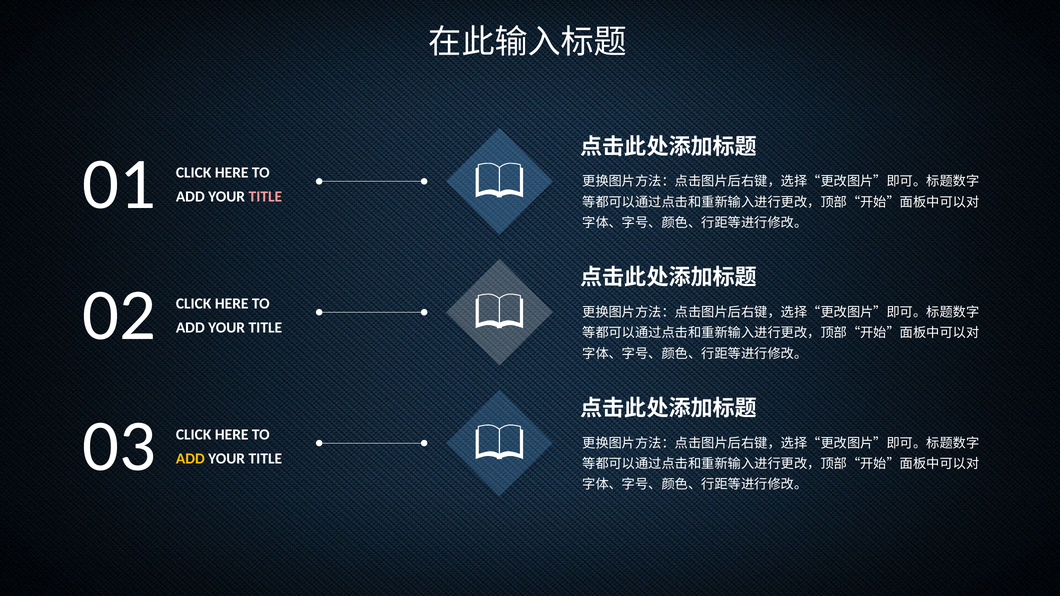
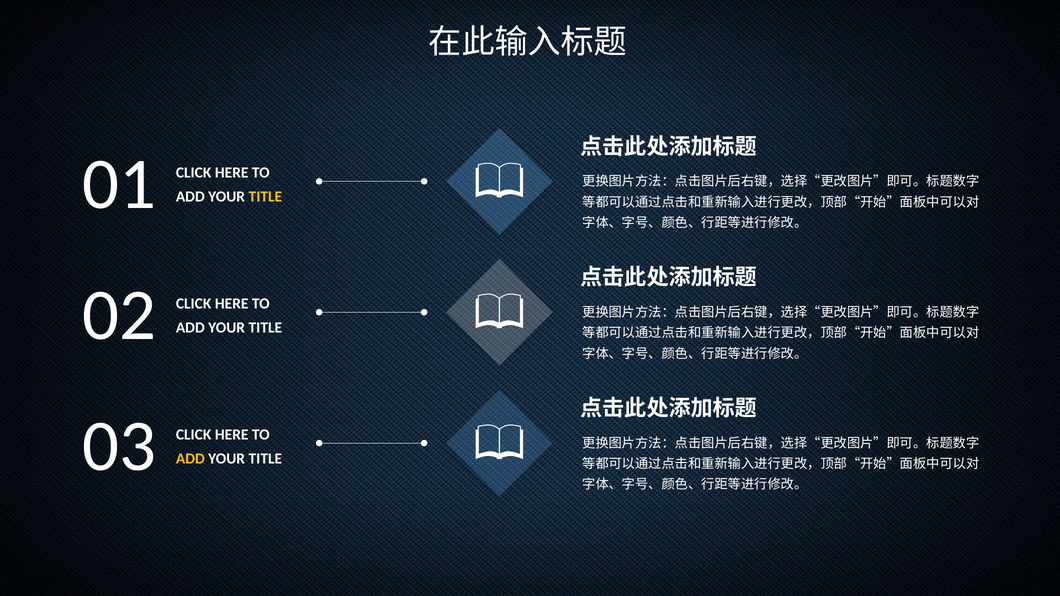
TITLE colour: pink -> yellow (265, 197)
